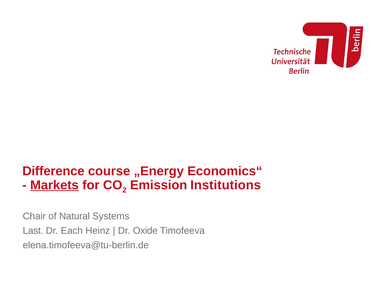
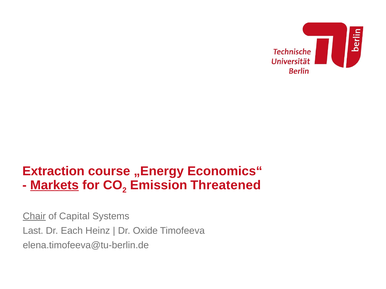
Difference: Difference -> Extraction (53, 171)
Institutions: Institutions -> Threatened (226, 185)
Chair underline: none -> present (34, 217)
Natural: Natural -> Capital (74, 217)
